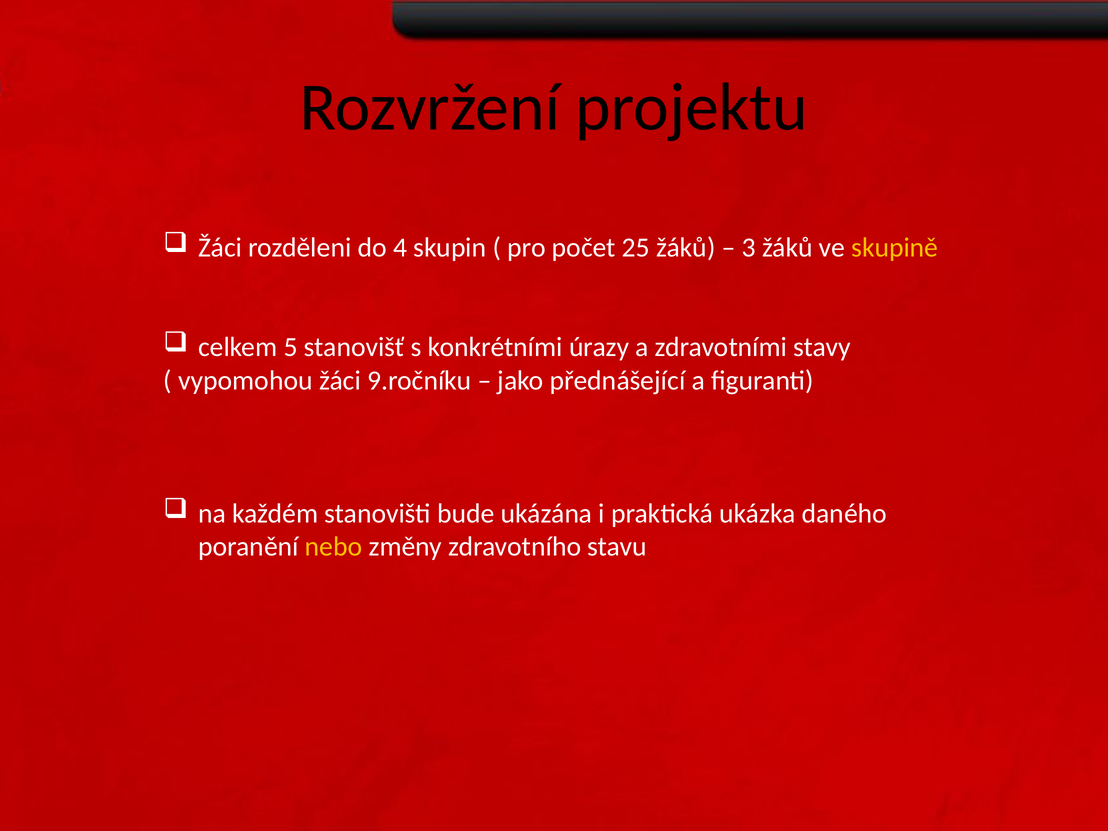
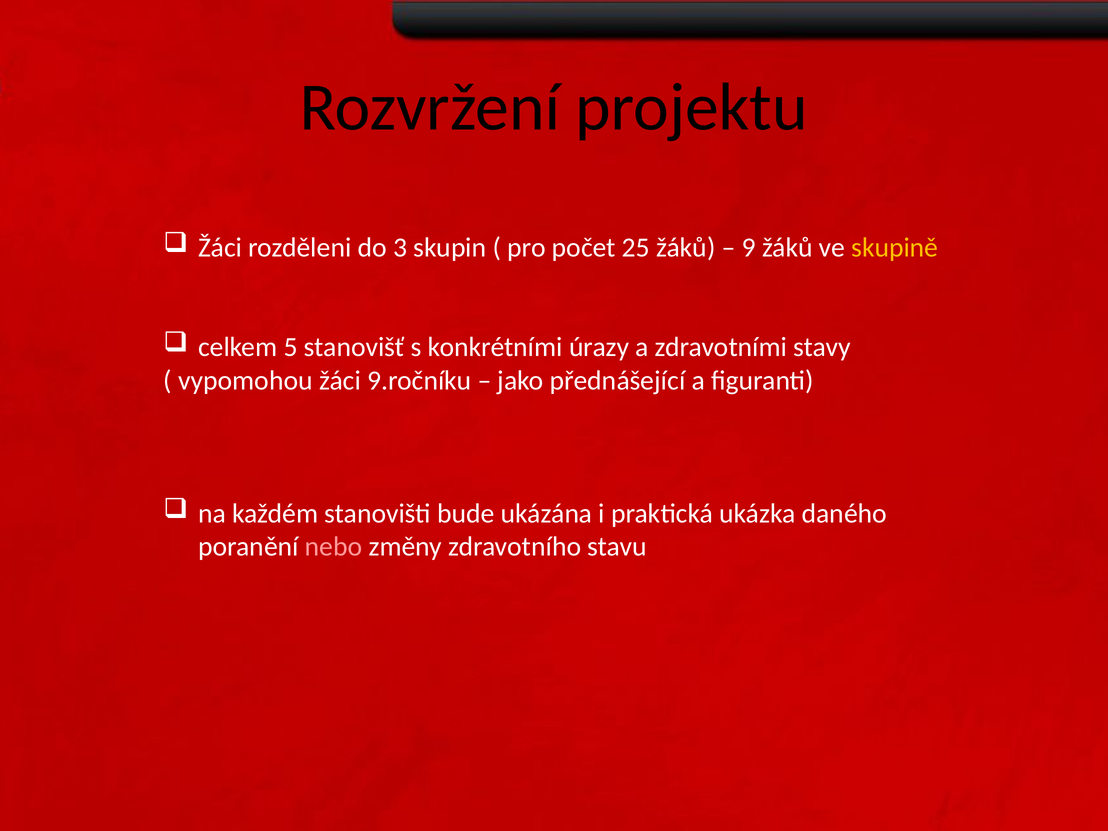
4: 4 -> 3 (400, 248)
3: 3 -> 9 (749, 248)
nebo colour: yellow -> pink (334, 547)
